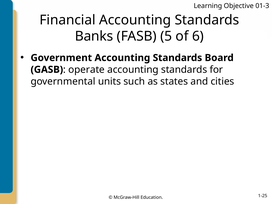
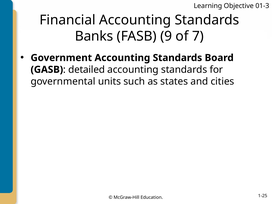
5: 5 -> 9 (166, 36)
6: 6 -> 7 (198, 36)
operate: operate -> detailed (87, 70)
